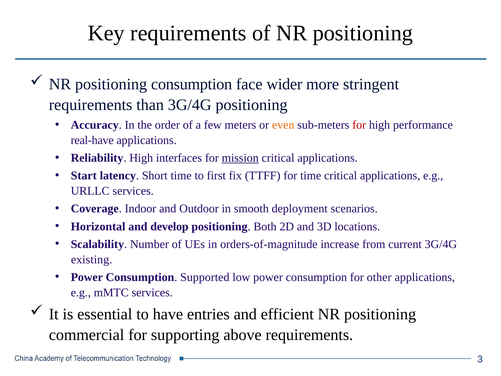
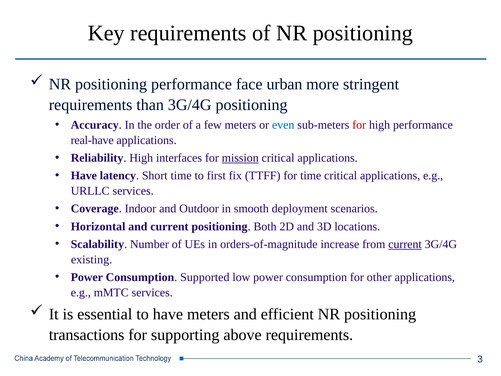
positioning consumption: consumption -> performance (192, 84)
wider: wider -> urban (284, 84)
even colour: orange -> blue (283, 125)
Start: Start -> Have (84, 176)
and develop: develop -> current (169, 226)
current underline: none -> present (405, 244)
have entries: entries -> meters (208, 314)
commercial: commercial -> transactions (87, 335)
